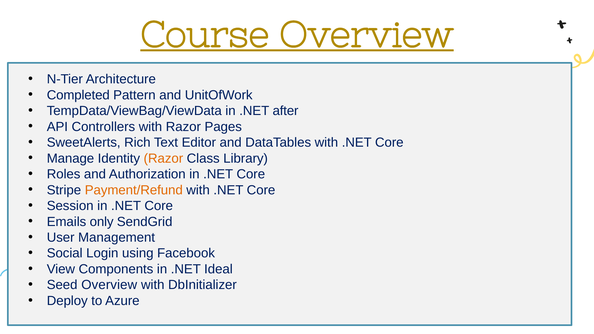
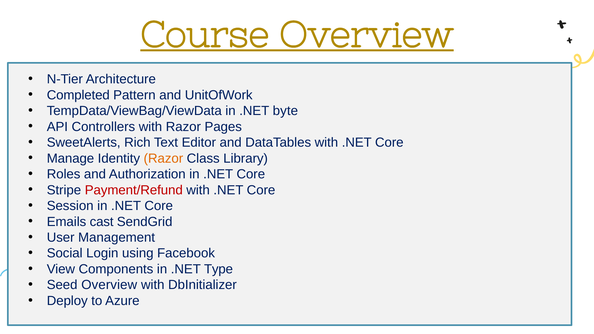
after: after -> byte (285, 111)
Payment/Refund colour: orange -> red (134, 190)
only: only -> cast (102, 222)
Ideal: Ideal -> Type (218, 269)
